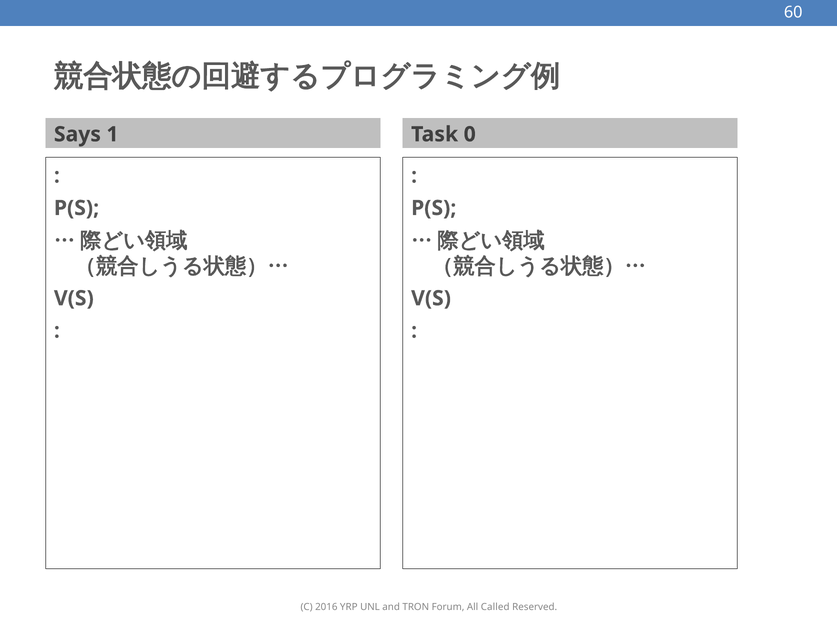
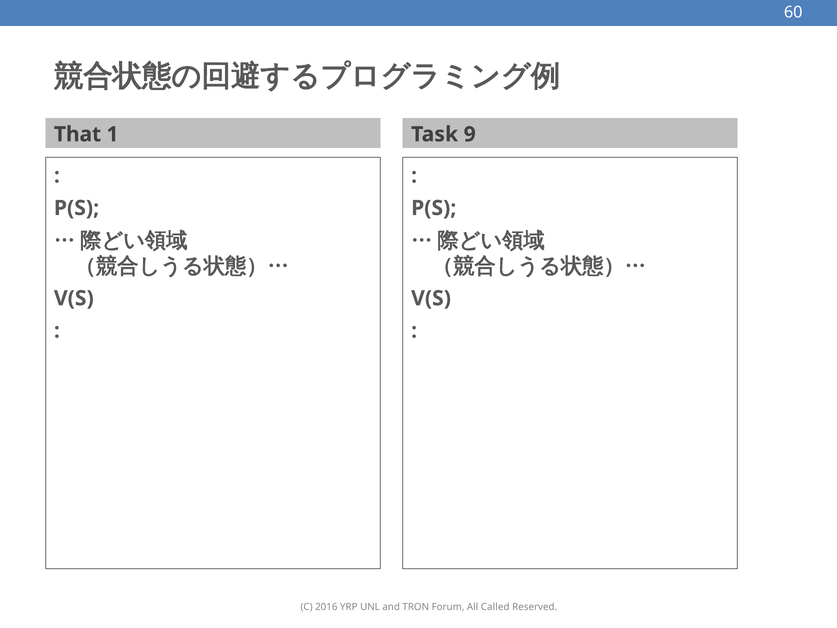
Says: Says -> That (78, 134)
0: 0 -> 9 (470, 134)
